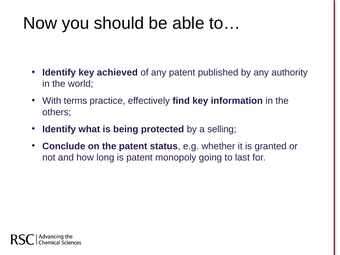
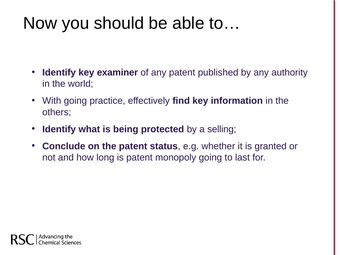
achieved: achieved -> examiner (117, 72)
With terms: terms -> going (75, 101)
